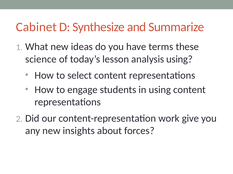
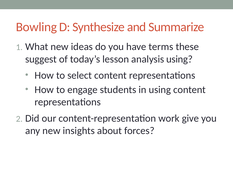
Cabinet: Cabinet -> Bowling (36, 27)
science: science -> suggest (41, 59)
